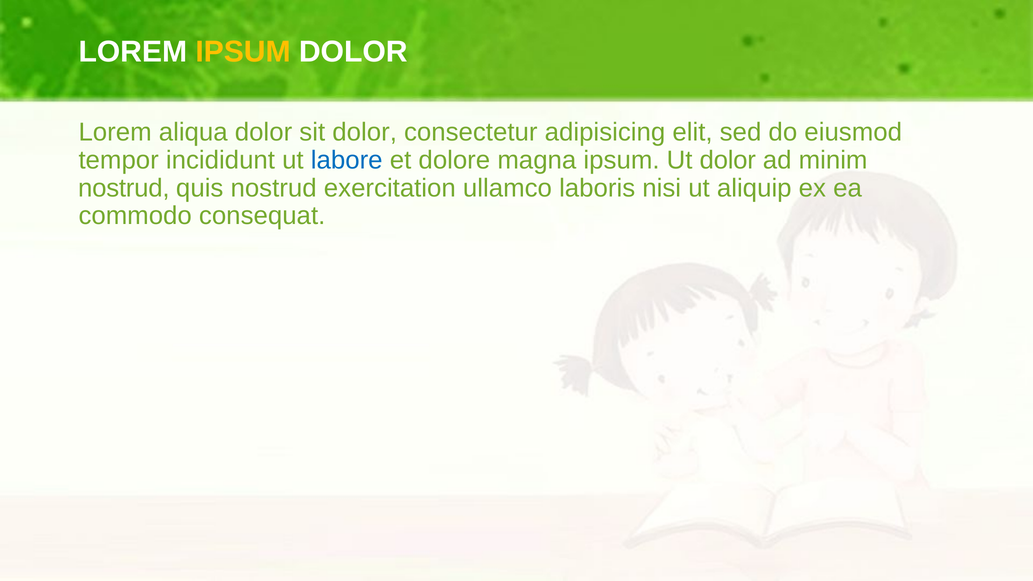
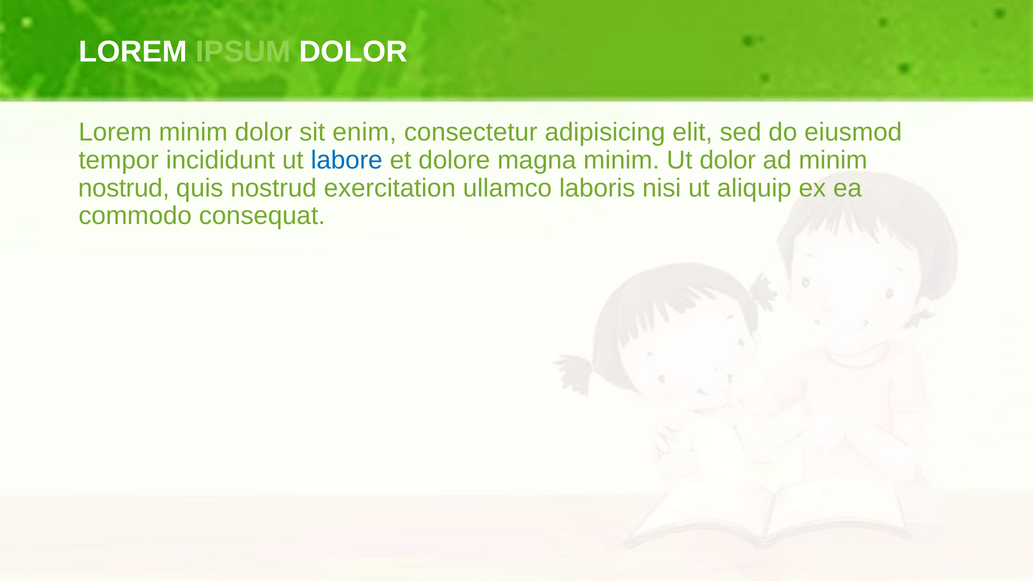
IPSUM colour: yellow -> light green (243, 52)
Lorem aliqua: aliqua -> minim (193, 132)
sit dolor: dolor -> enim (364, 132)
magna ipsum: ipsum -> minim (622, 160)
